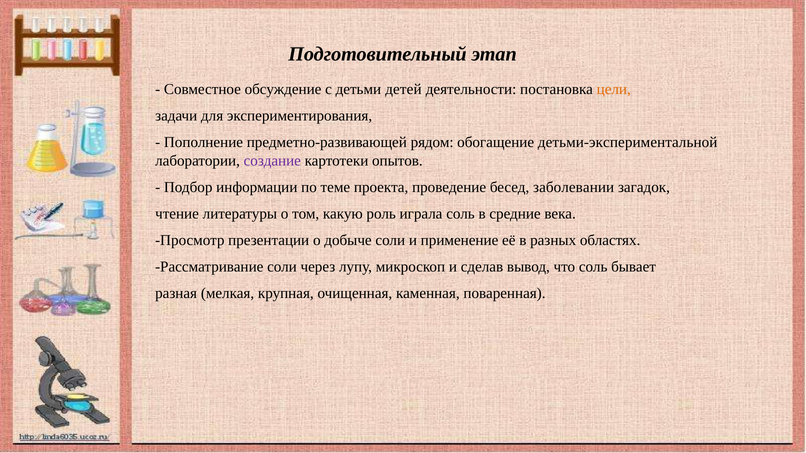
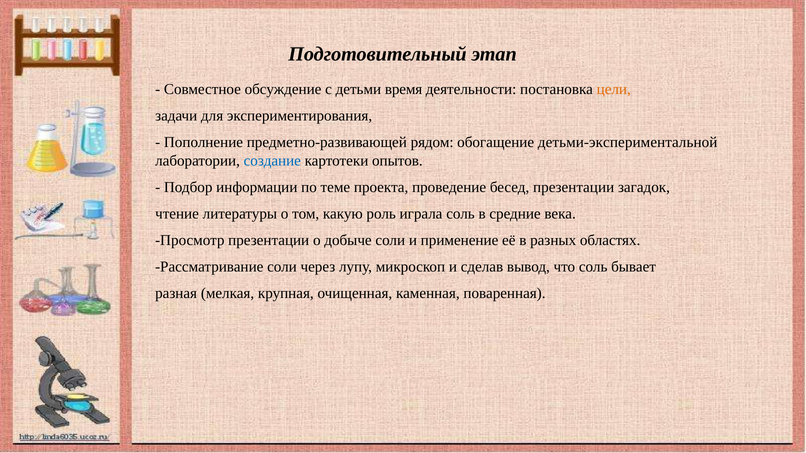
детей: детей -> время (404, 89)
создание colour: purple -> blue (272, 161)
бесед заболевании: заболевании -> презентации (574, 187)
